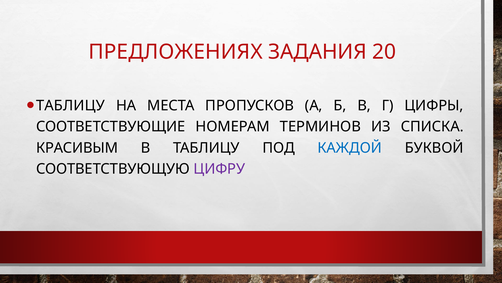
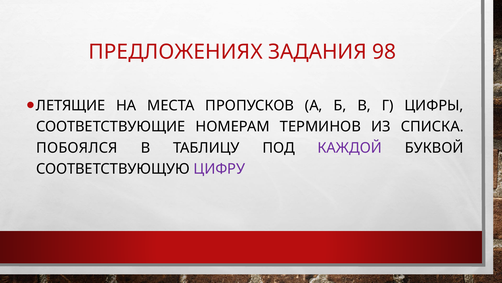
20: 20 -> 98 (384, 52)
ТАБЛИЦУ: ТАБЛИЦУ -> ЛЕТЯЩИЕ (71, 105)
КРАСИВЫМ: КРАСИВЫМ -> ПОБОЯЛСЯ (77, 148)
КАЖДОЙ colour: blue -> purple (350, 148)
